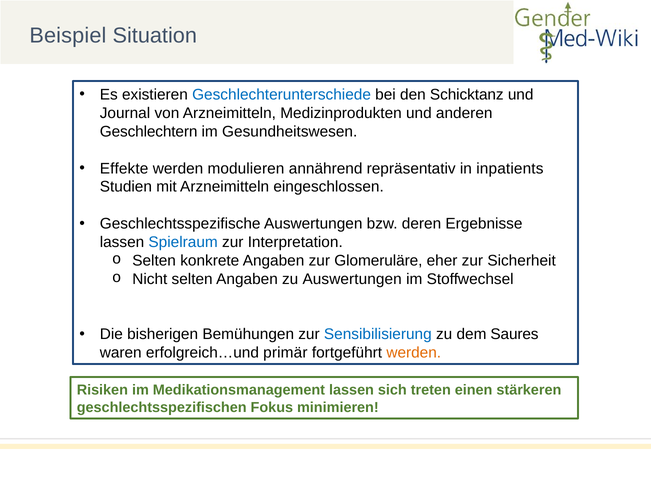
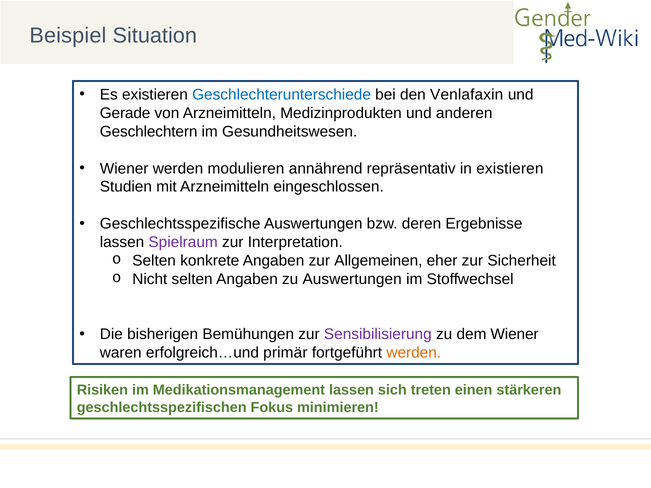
Schicktanz: Schicktanz -> Venlafaxin (467, 95)
Journal: Journal -> Gerade (125, 113)
Effekte: Effekte -> Wiener (124, 169)
in inpatients: inpatients -> existieren (510, 169)
Spielraum colour: blue -> purple (183, 242)
Glomeruläre: Glomeruläre -> Allgemeinen (378, 261)
Sensibilisierung colour: blue -> purple (378, 335)
dem Saures: Saures -> Wiener (515, 335)
